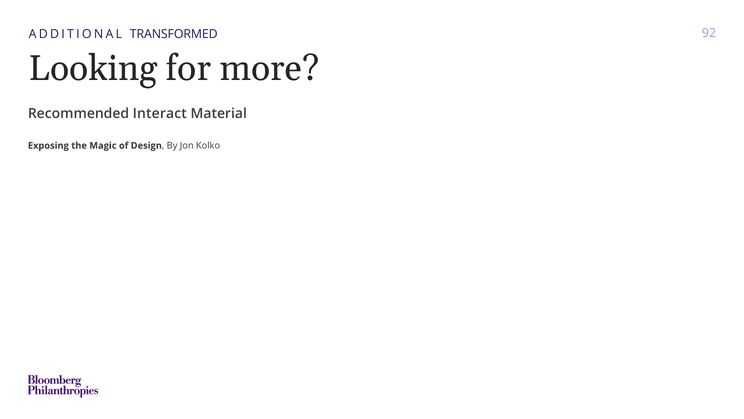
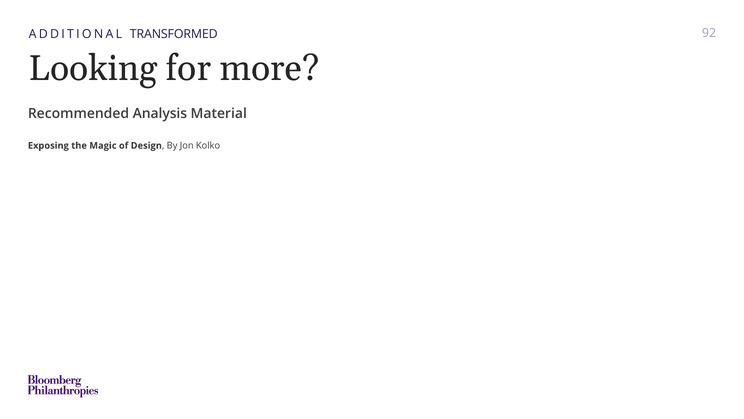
Interact: Interact -> Analysis (160, 114)
